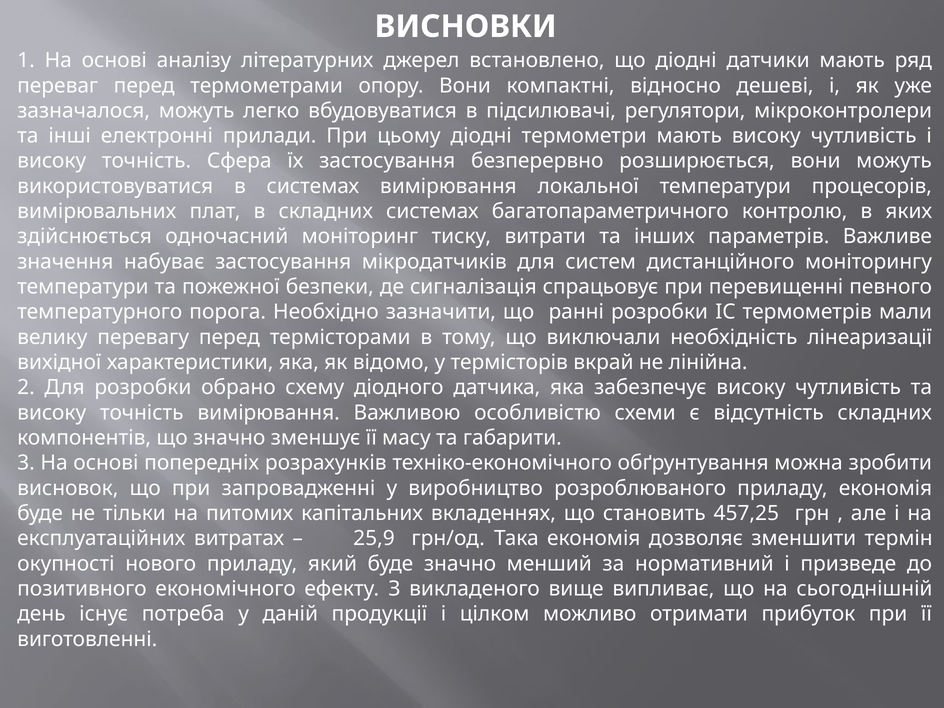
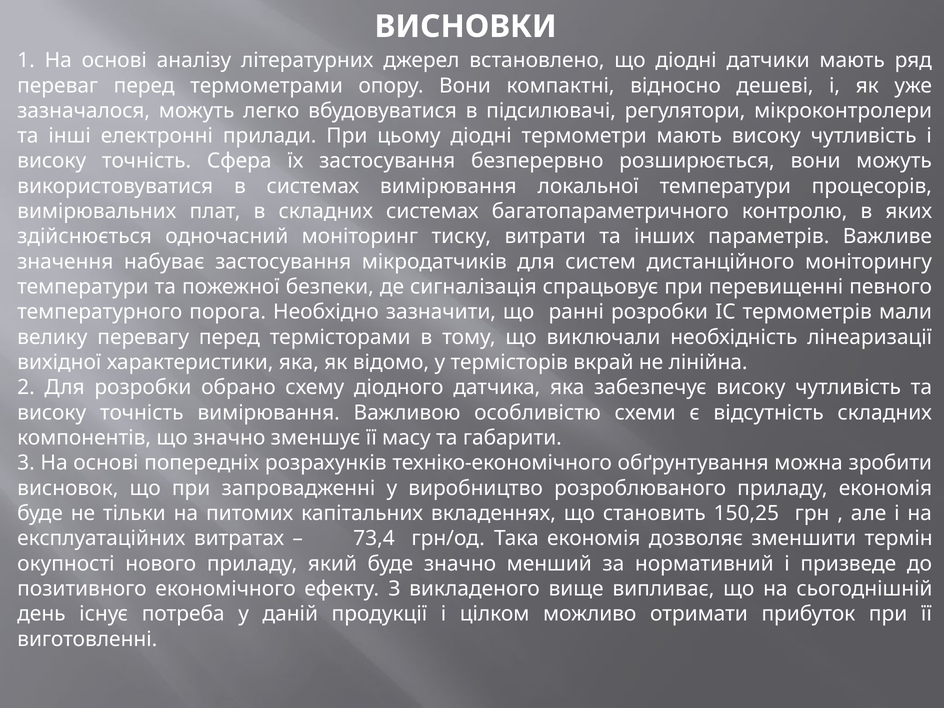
457,25: 457,25 -> 150,25 (746, 513)
25,9: 25,9 -> 73,4 (374, 538)
